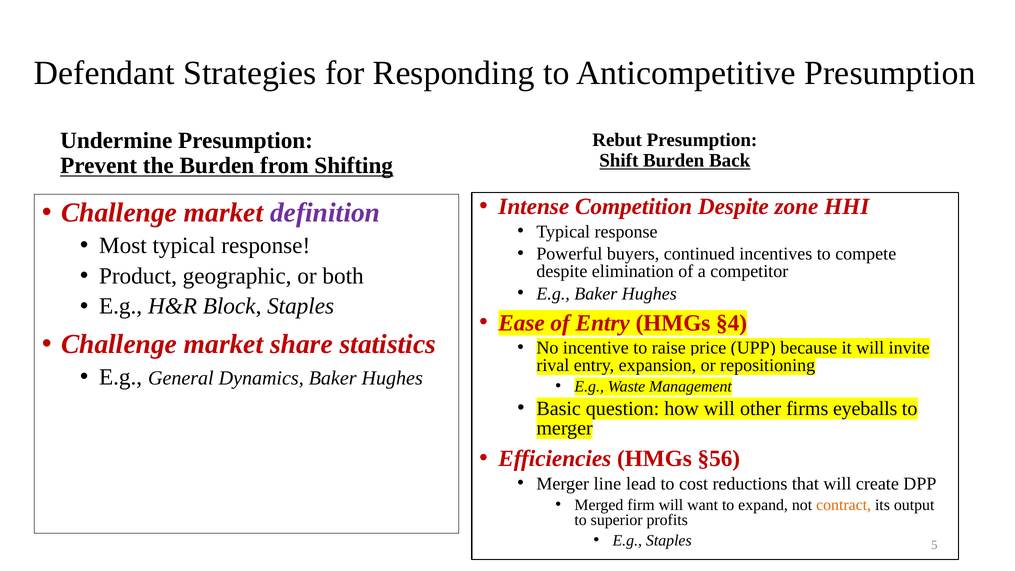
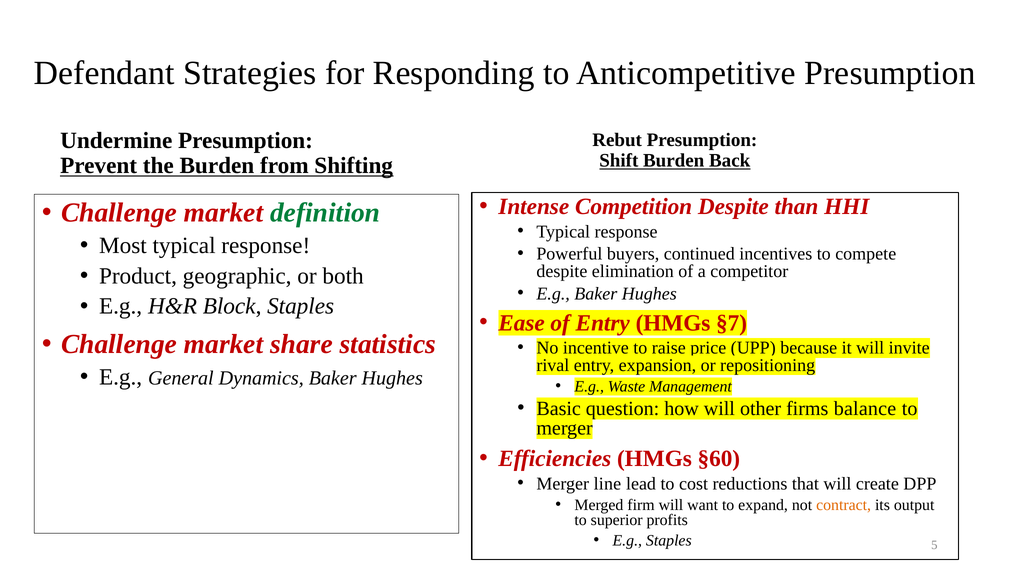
zone: zone -> than (796, 207)
definition colour: purple -> green (325, 213)
§4: §4 -> §7 (732, 323)
eyeballs: eyeballs -> balance (865, 409)
§56: §56 -> §60 (719, 459)
